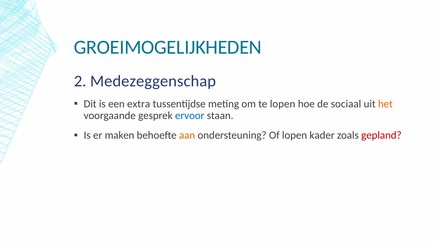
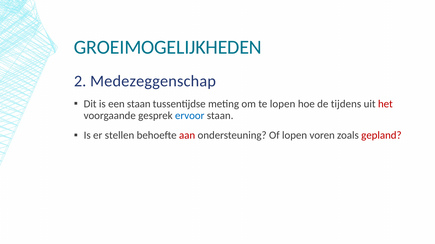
een extra: extra -> staan (139, 104)
sociaal: sociaal -> tijdens (346, 104)
het colour: orange -> red (385, 104)
maken: maken -> stellen (120, 136)
aan colour: orange -> red (187, 136)
kader: kader -> voren (322, 136)
